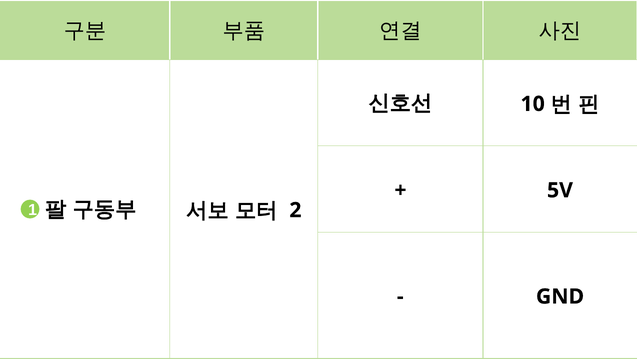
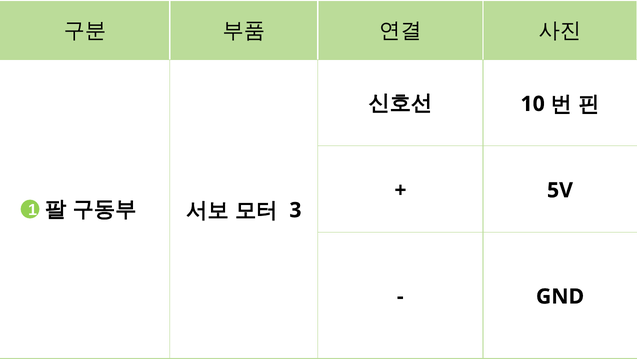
2: 2 -> 3 (295, 210)
